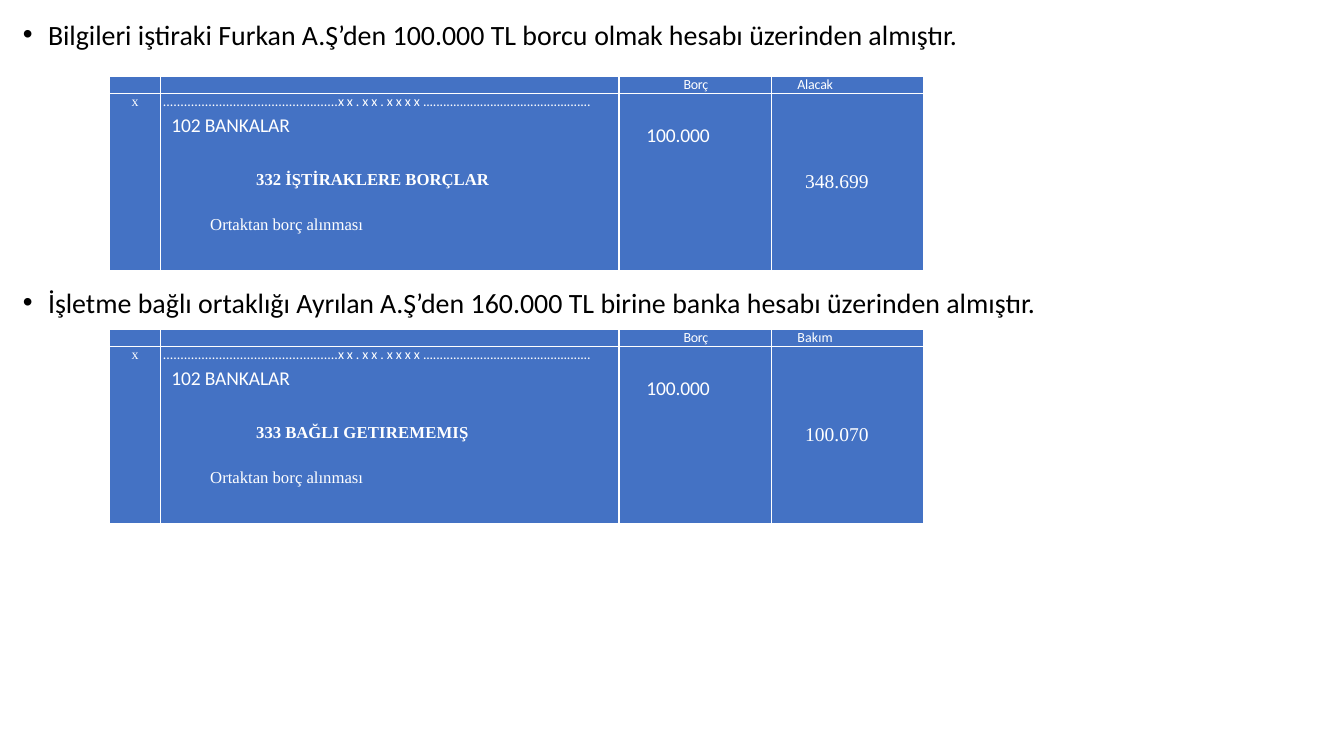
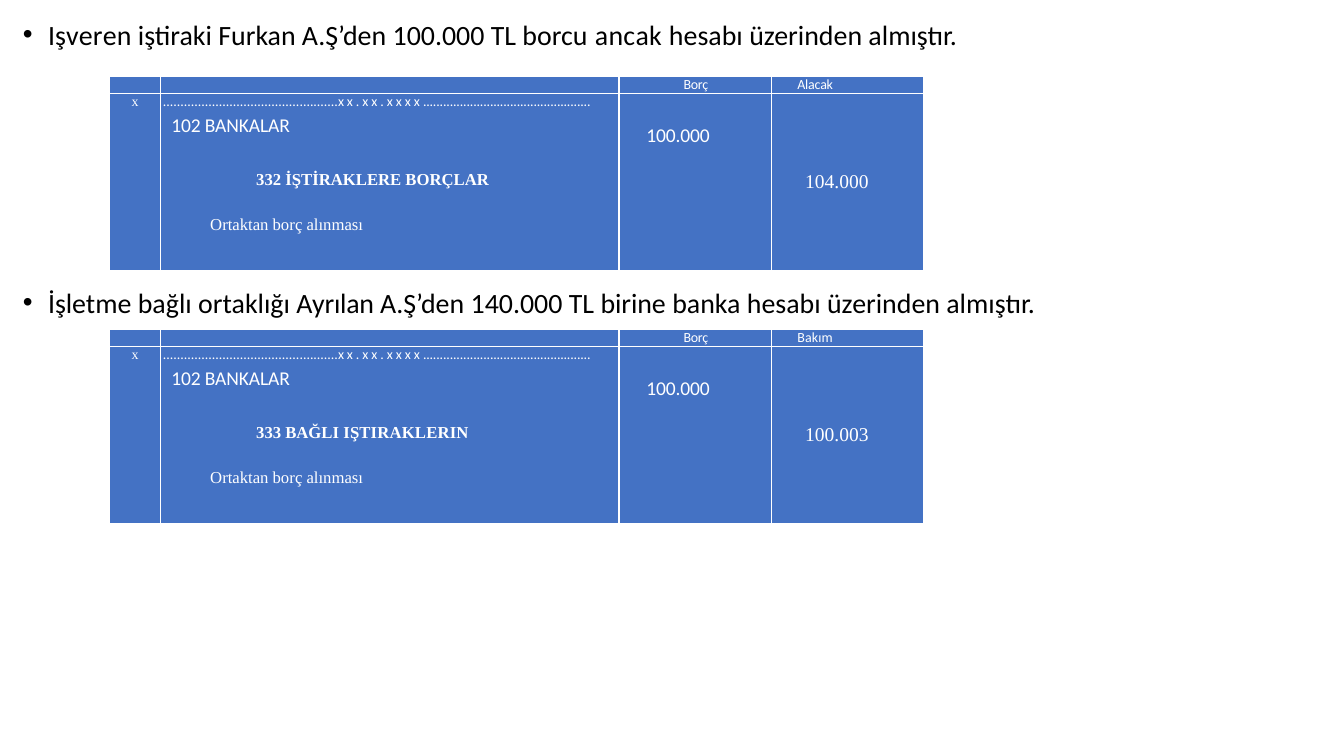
Bilgileri: Bilgileri -> Işveren (90, 36)
olmak: olmak -> ancak (628, 36)
348.699: 348.699 -> 104.000 (837, 182)
160.000: 160.000 -> 140.000 (517, 304)
GETIREMEMIŞ: GETIREMEMIŞ -> IŞTIRAKLERIN (406, 432)
100.070: 100.070 -> 100.003 (837, 435)
